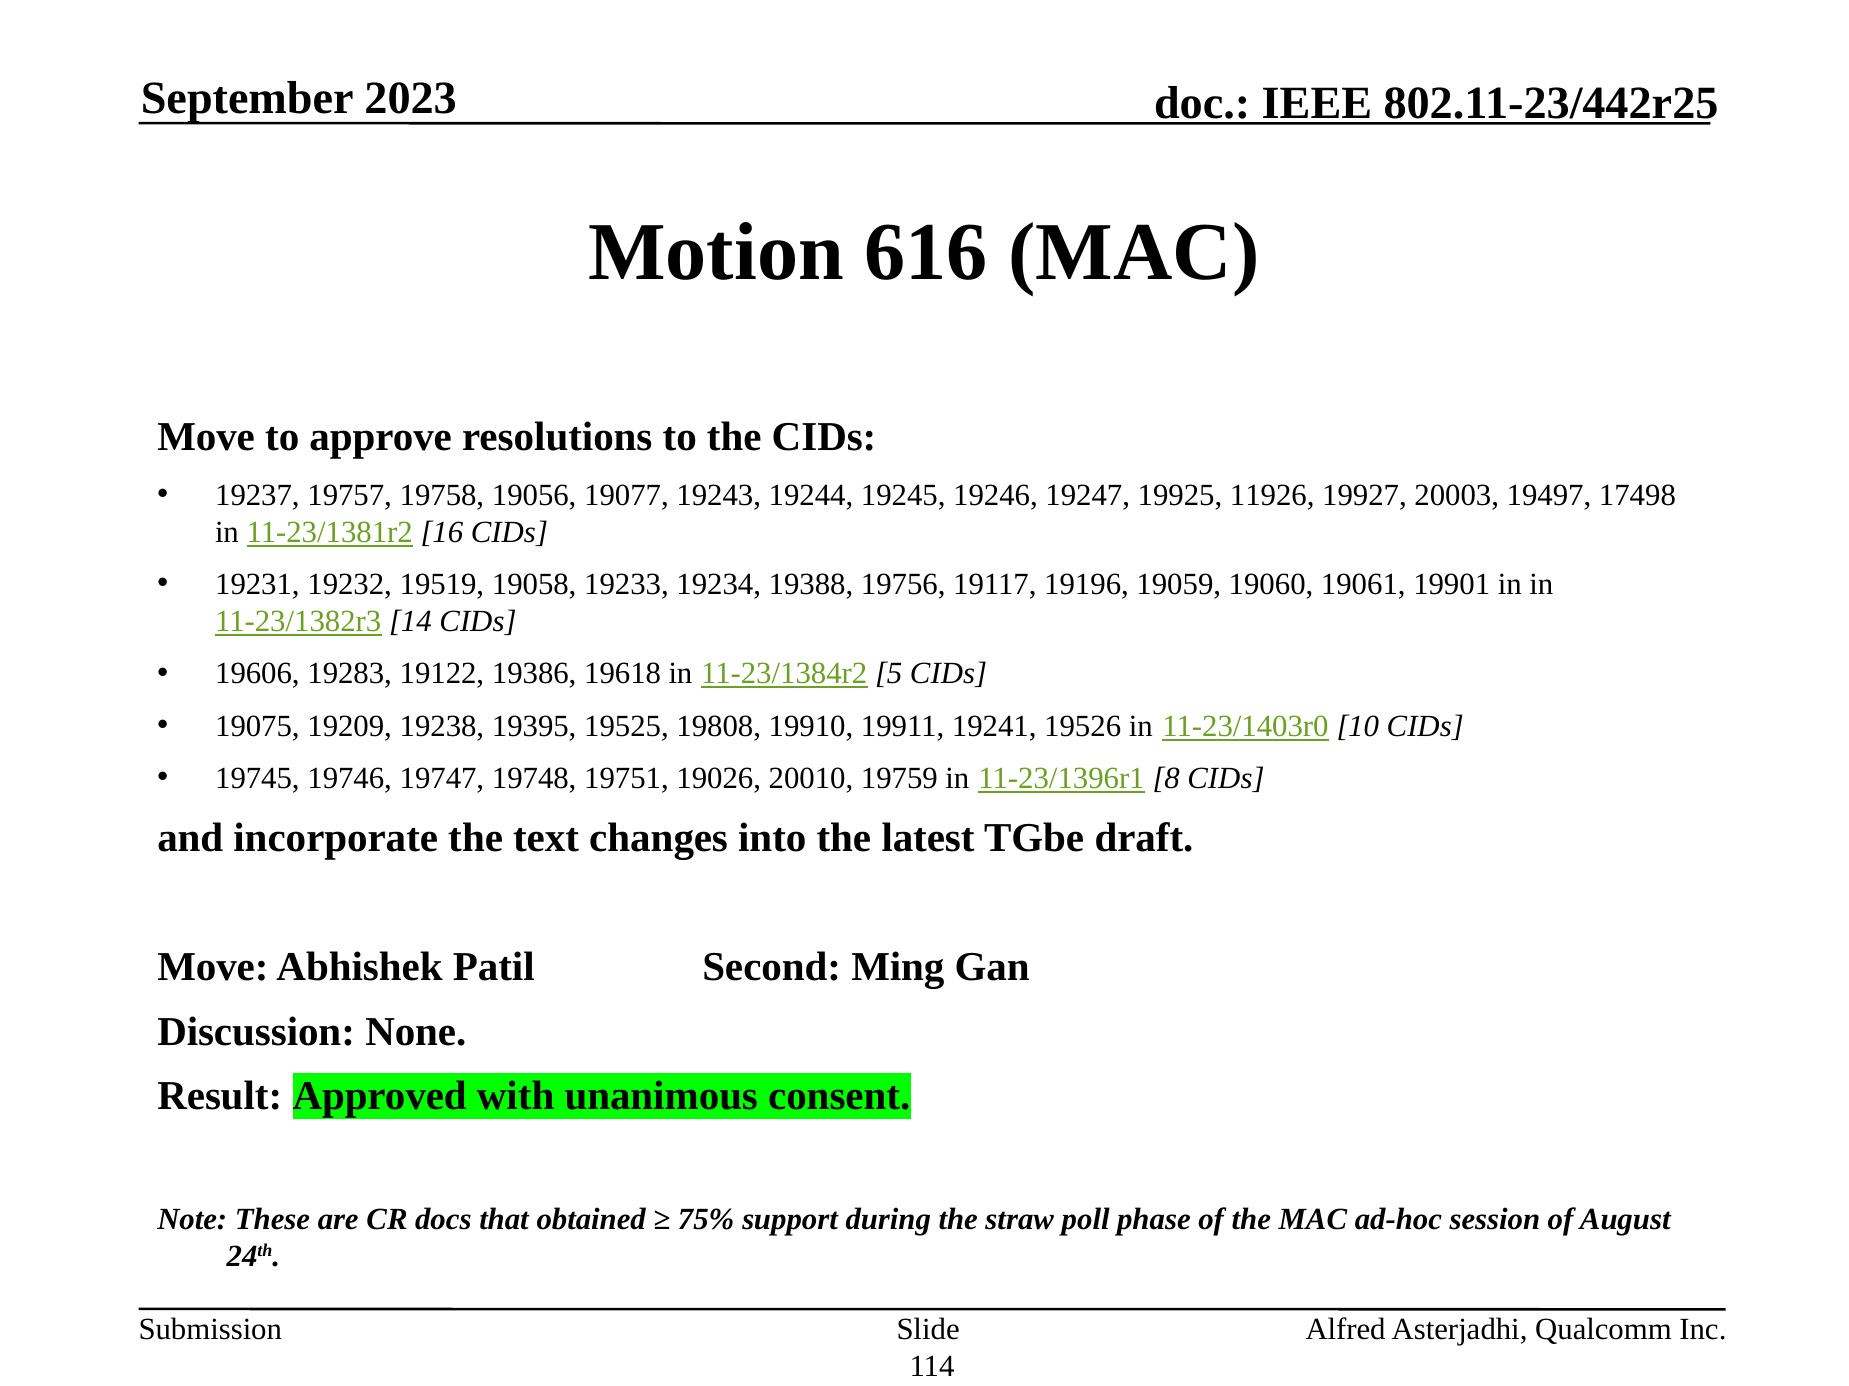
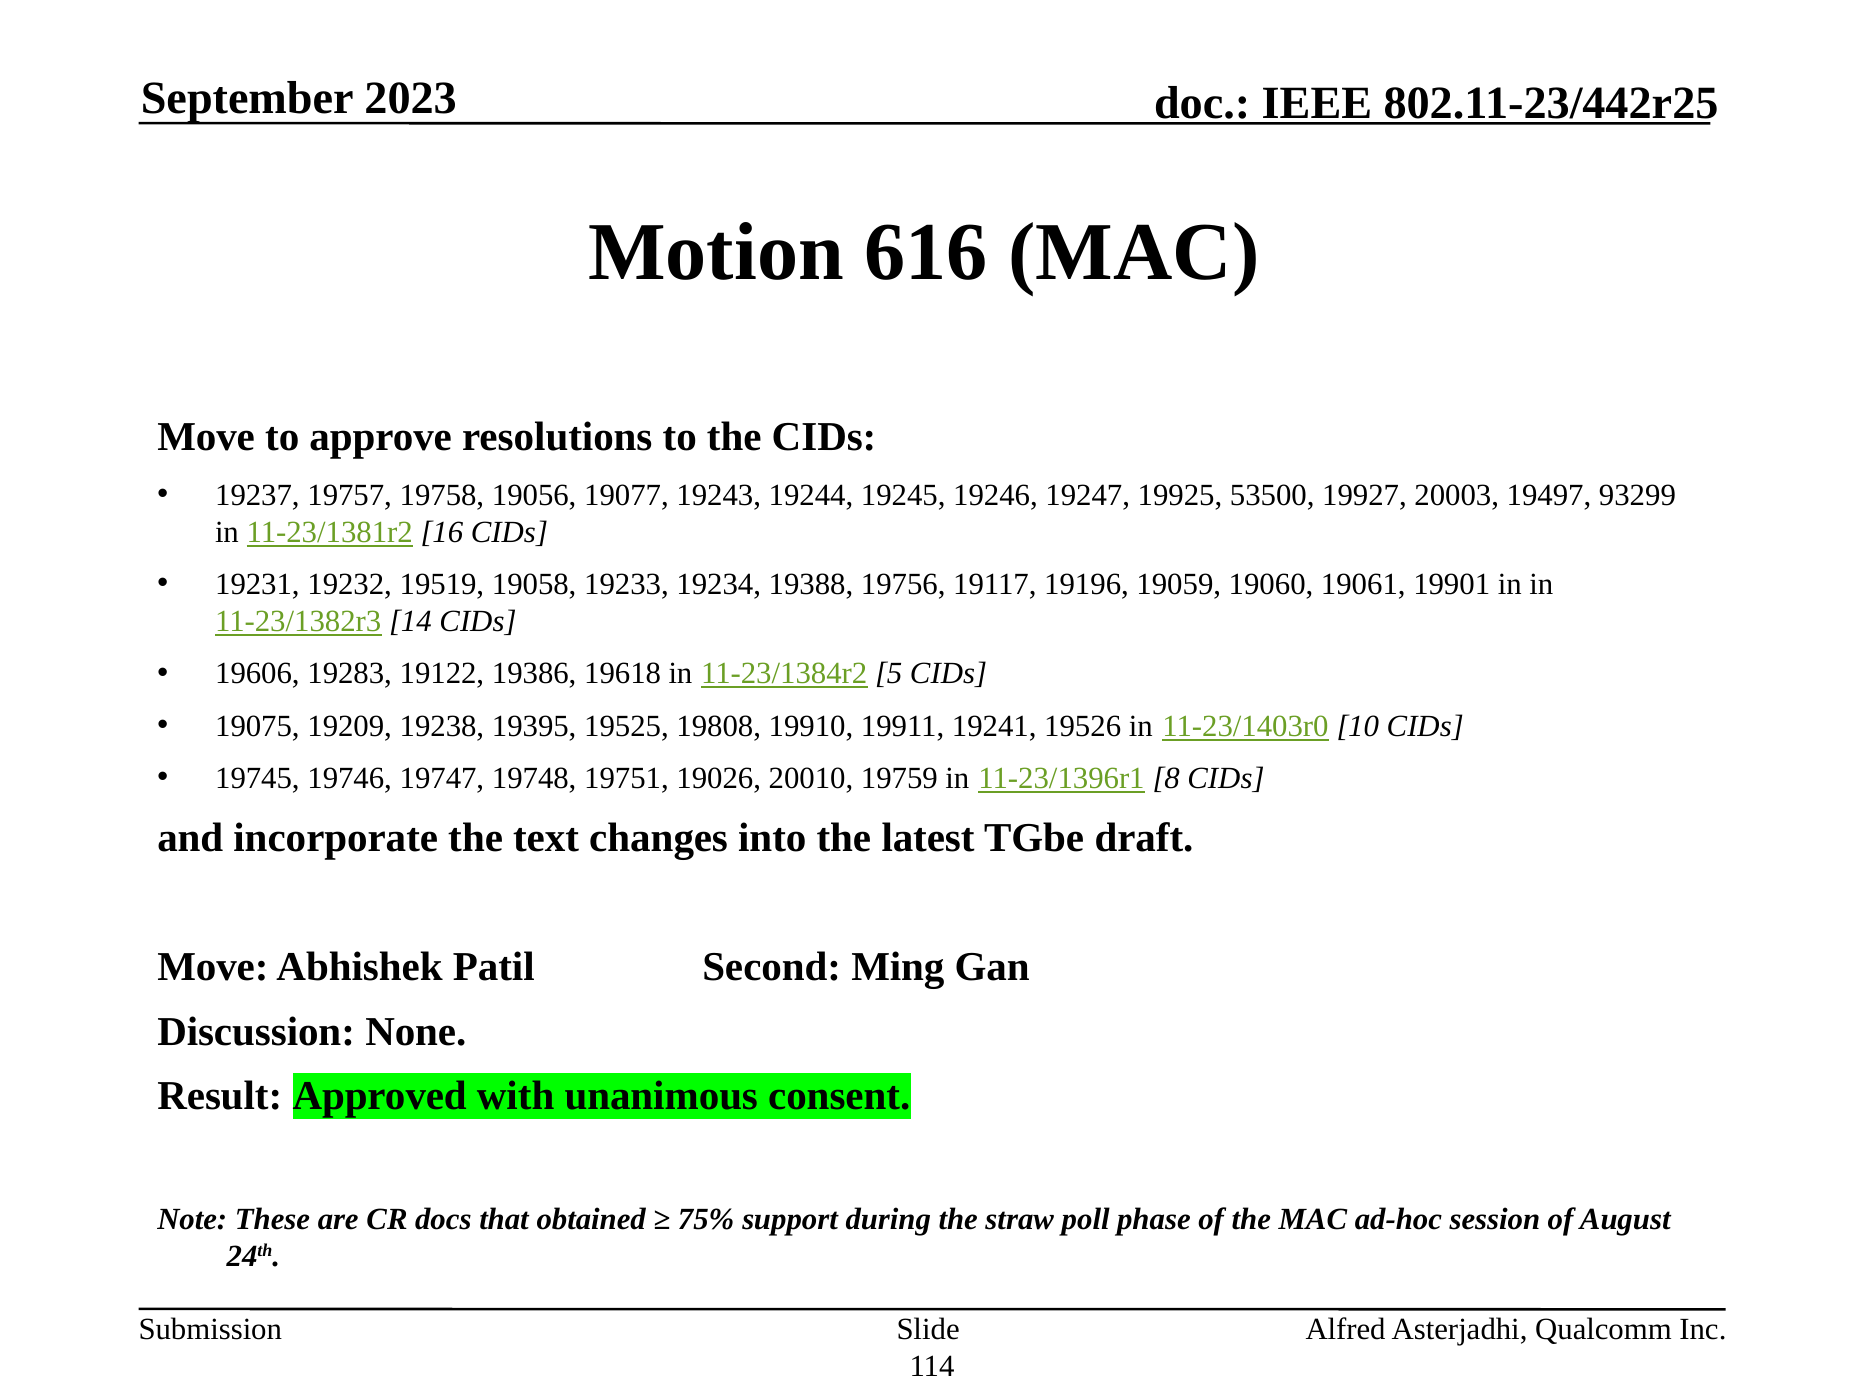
11926: 11926 -> 53500 (1272, 495)
17498: 17498 -> 93299 (1637, 495)
